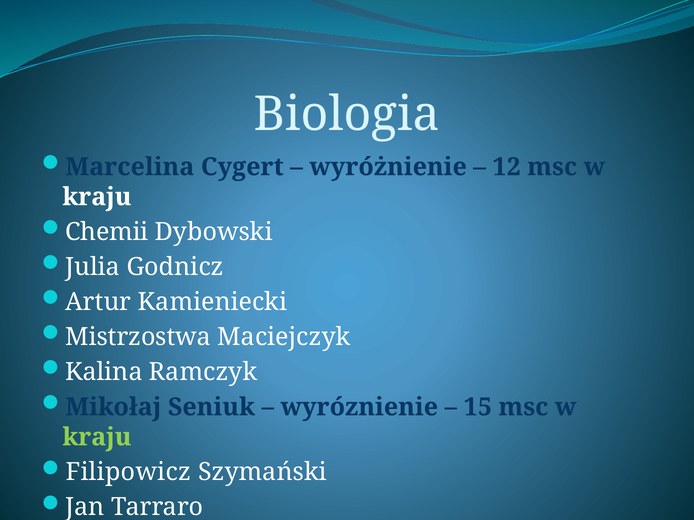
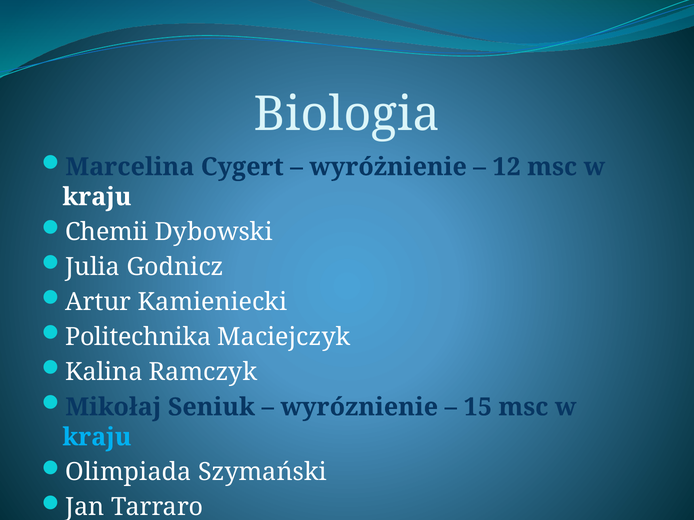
Mistrzostwa: Mistrzostwa -> Politechnika (138, 337)
kraju colour: light green -> light blue (97, 438)
Filipowicz: Filipowicz -> Olimpiada (128, 473)
